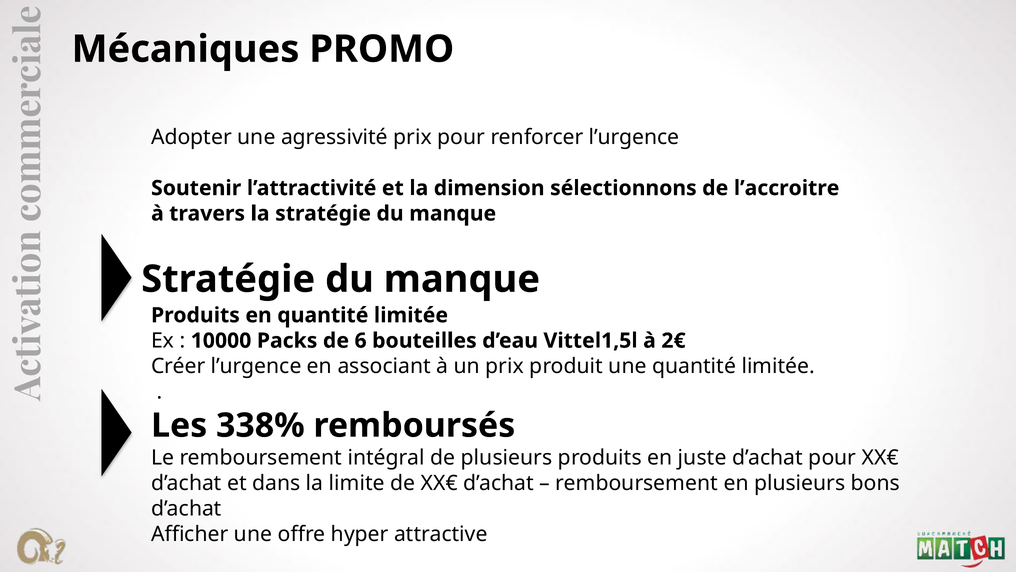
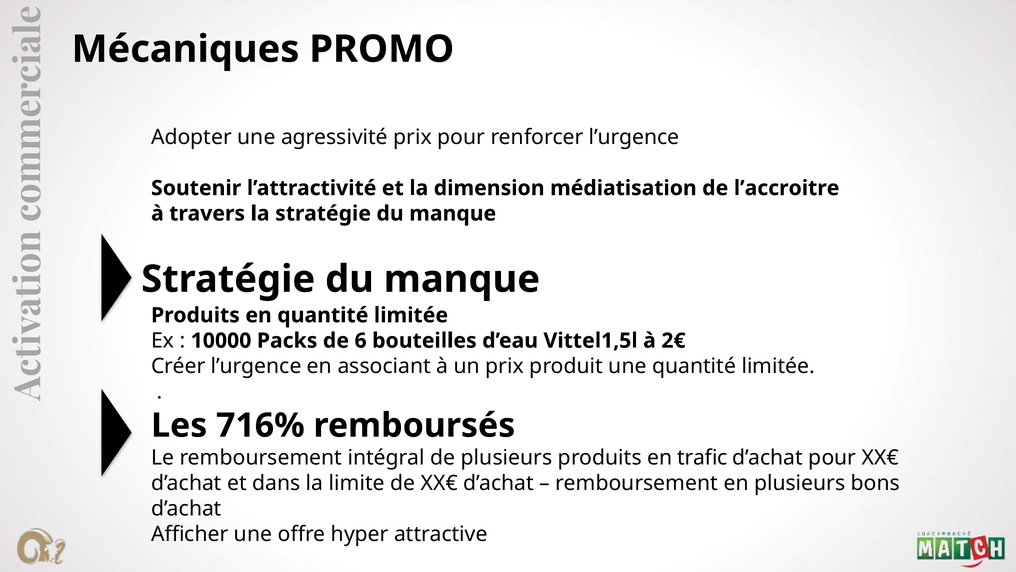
sélectionnons: sélectionnons -> médiatisation (623, 188)
338%: 338% -> 716% (260, 425)
juste: juste -> trafic (702, 457)
